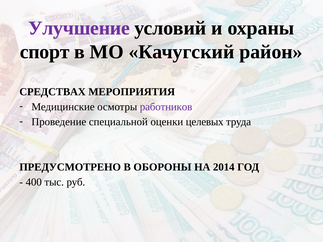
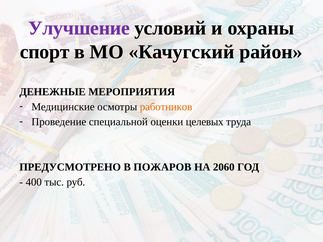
СРЕДСТВАХ: СРЕДСТВАХ -> ДЕНЕЖНЫЕ (53, 92)
работников colour: purple -> orange (166, 107)
ОБОРОНЫ: ОБОРОНЫ -> ПОЖАРОВ (162, 167)
2014: 2014 -> 2060 (224, 167)
